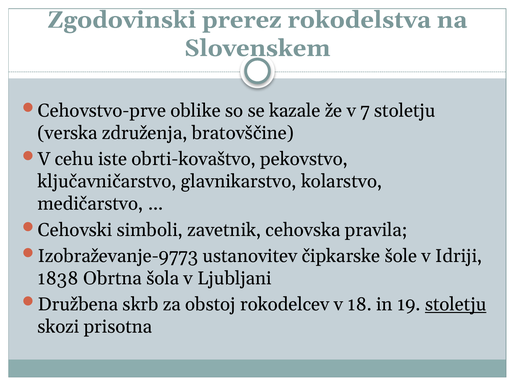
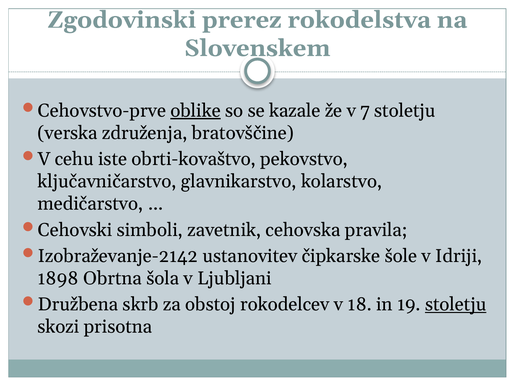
oblike underline: none -> present (196, 111)
Izobraževanje-9773: Izobraževanje-9773 -> Izobraževanje-2142 (118, 256)
1838: 1838 -> 1898 (58, 279)
